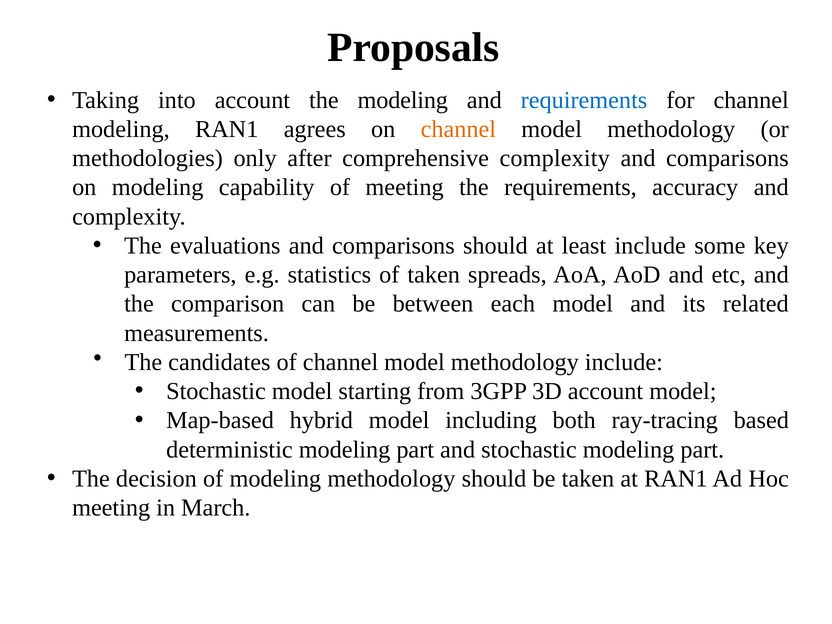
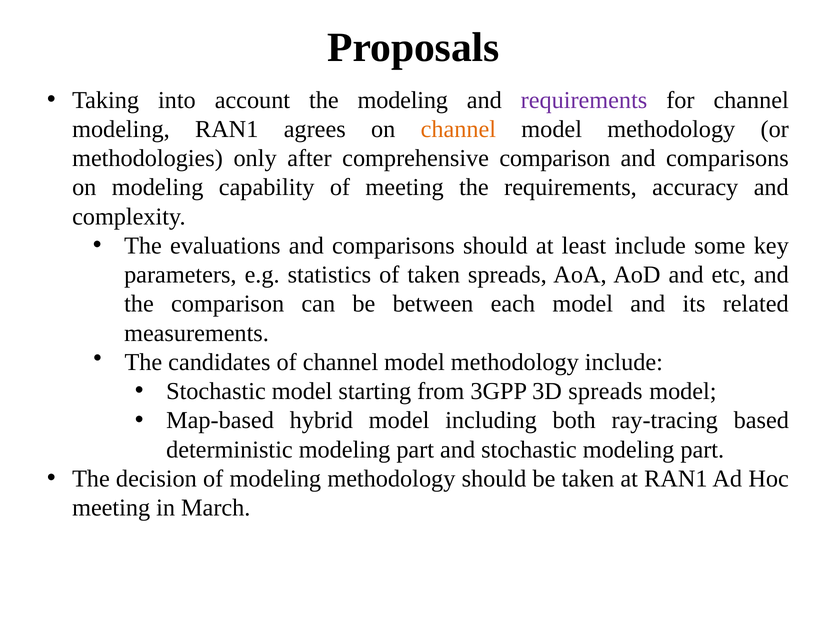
requirements colour: blue -> purple (584, 100)
comprehensive complexity: complexity -> comparison (555, 158)
3D account: account -> spreads (605, 391)
